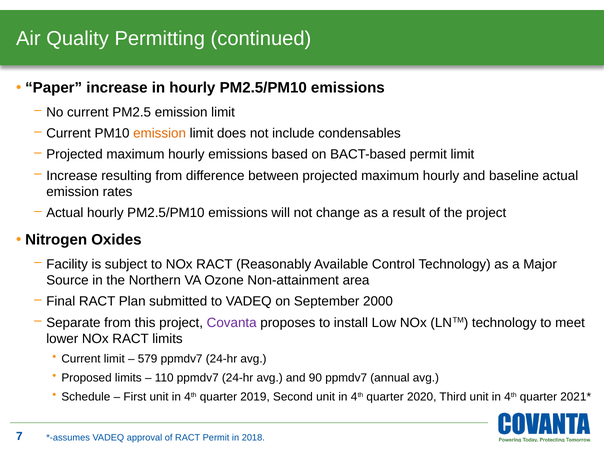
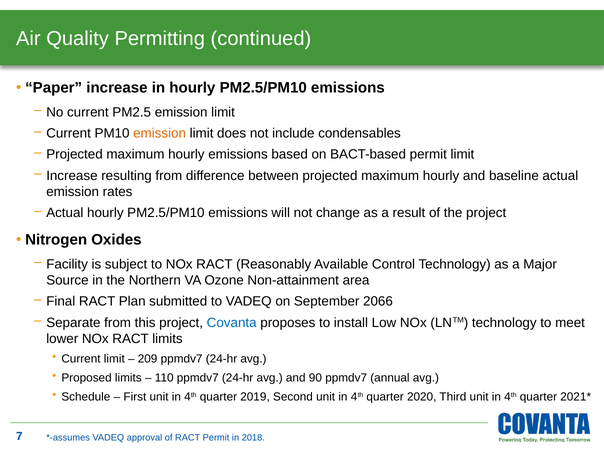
2000: 2000 -> 2066 (378, 301)
Covanta colour: purple -> blue (232, 323)
579: 579 -> 209 (148, 359)
